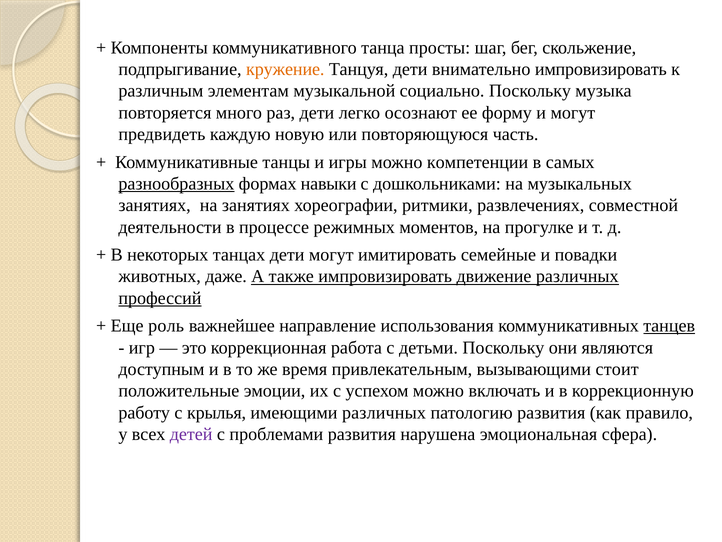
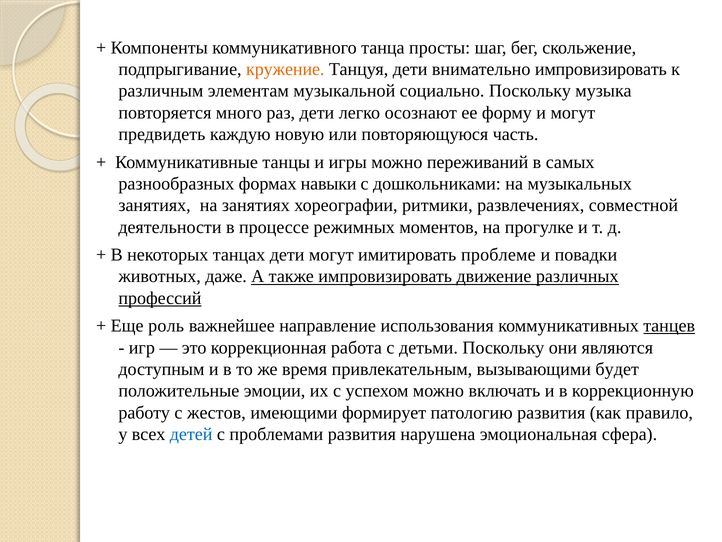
компетенции: компетенции -> переживаний (478, 162)
разнообразных underline: present -> none (176, 184)
семейные: семейные -> проблеме (498, 255)
стоит: стоит -> будет (617, 369)
крылья: крылья -> жестов (216, 412)
имеющими различных: различных -> формирует (384, 412)
детей colour: purple -> blue (191, 434)
